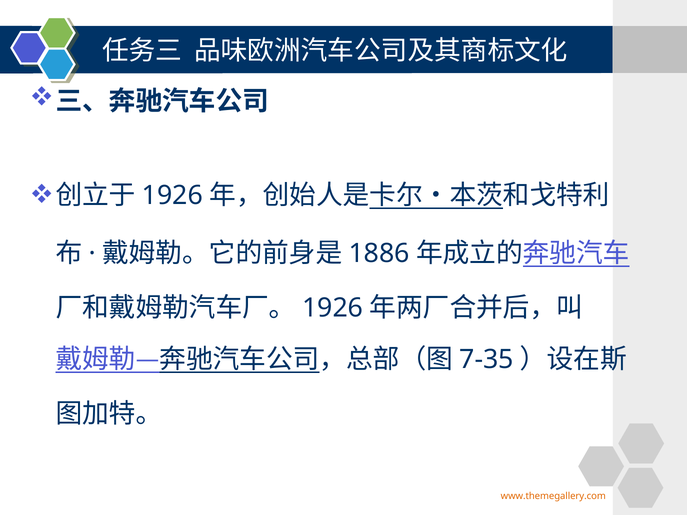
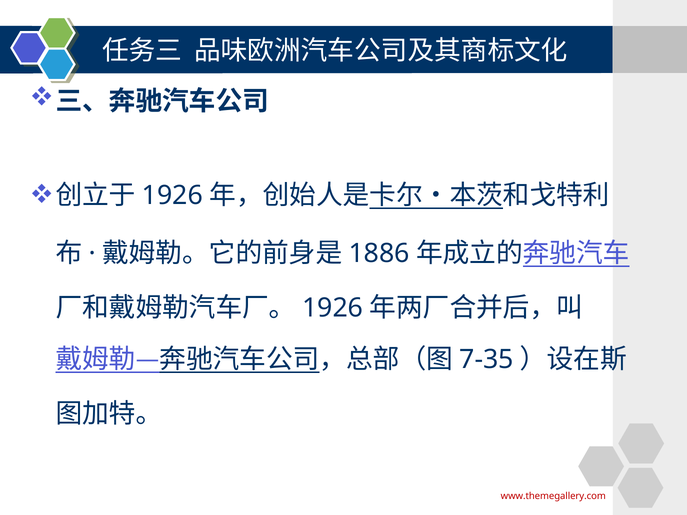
www.themegallery.com colour: orange -> red (553, 496)
